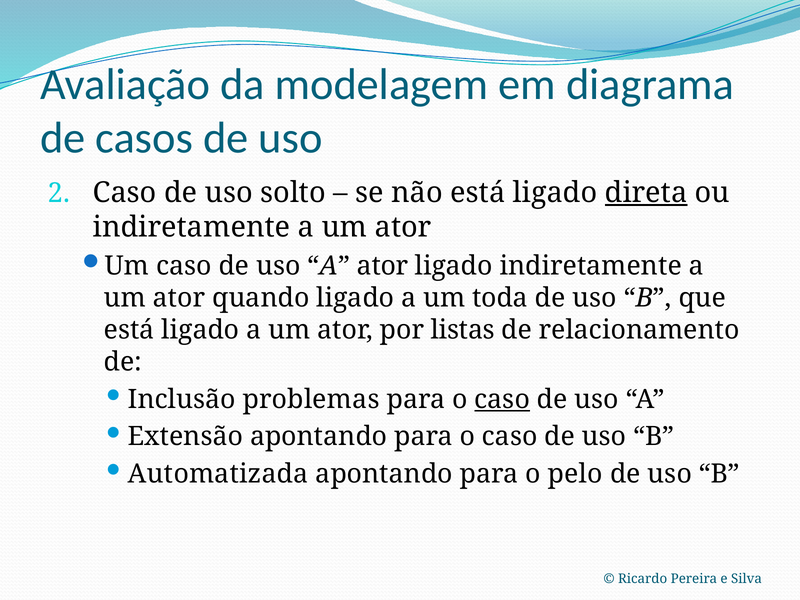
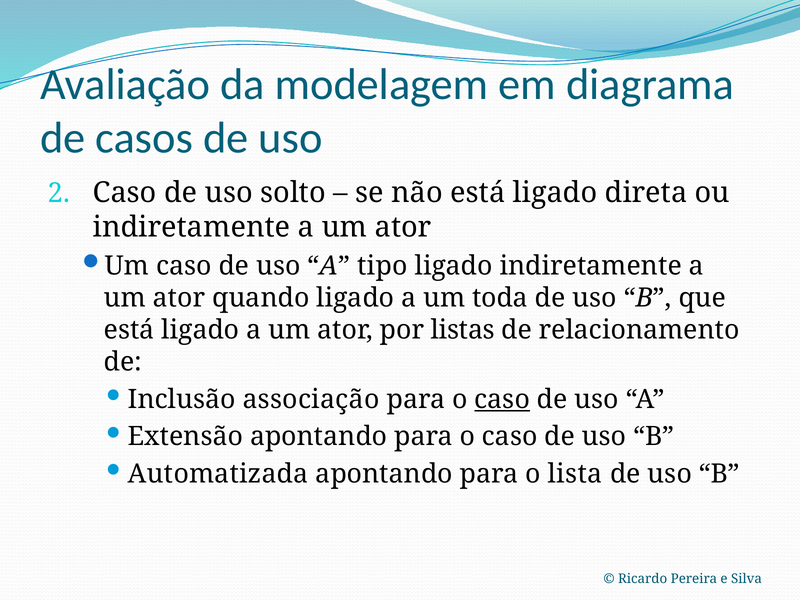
direta underline: present -> none (646, 193)
A ator: ator -> tipo (382, 266)
problemas: problemas -> associação (311, 399)
pelo: pelo -> lista (575, 474)
